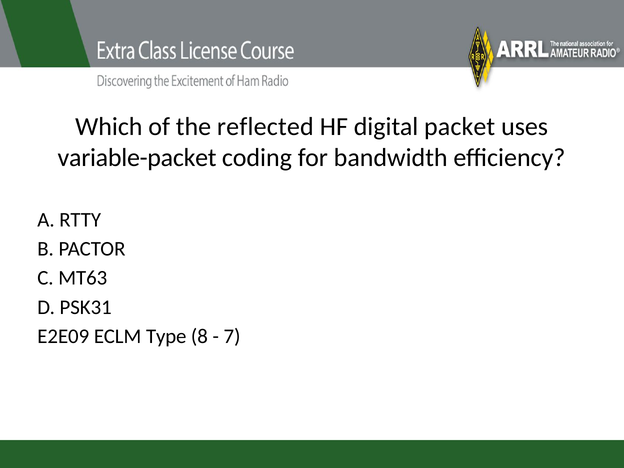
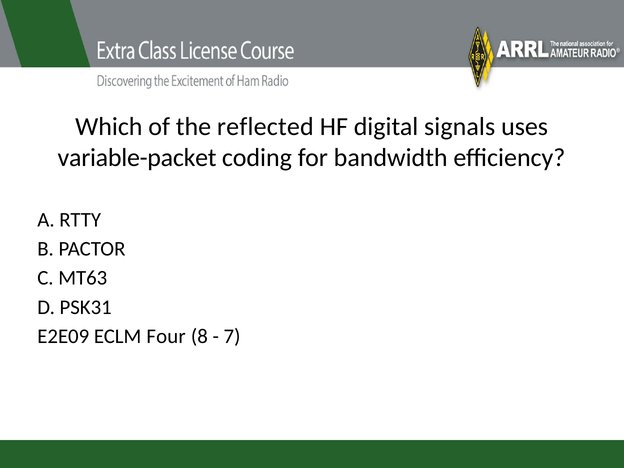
packet: packet -> signals (460, 127)
Type: Type -> Four (166, 336)
